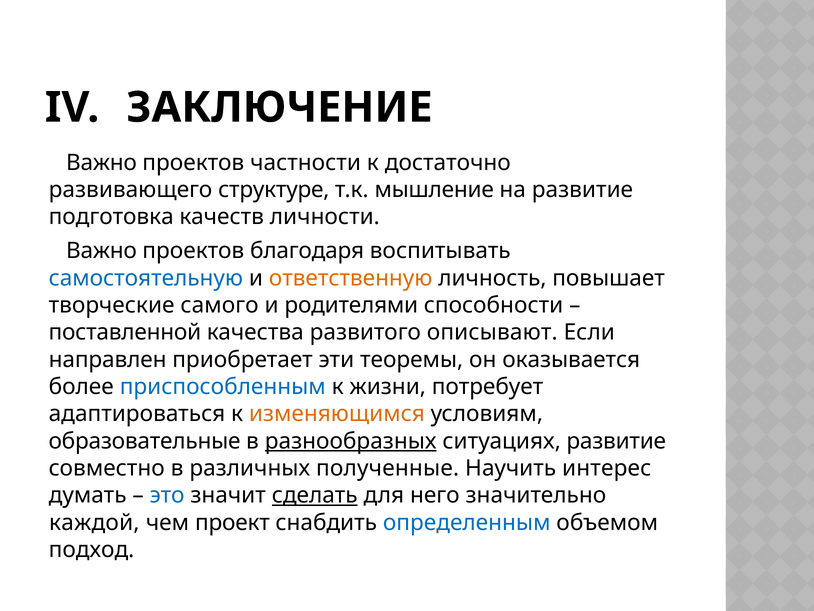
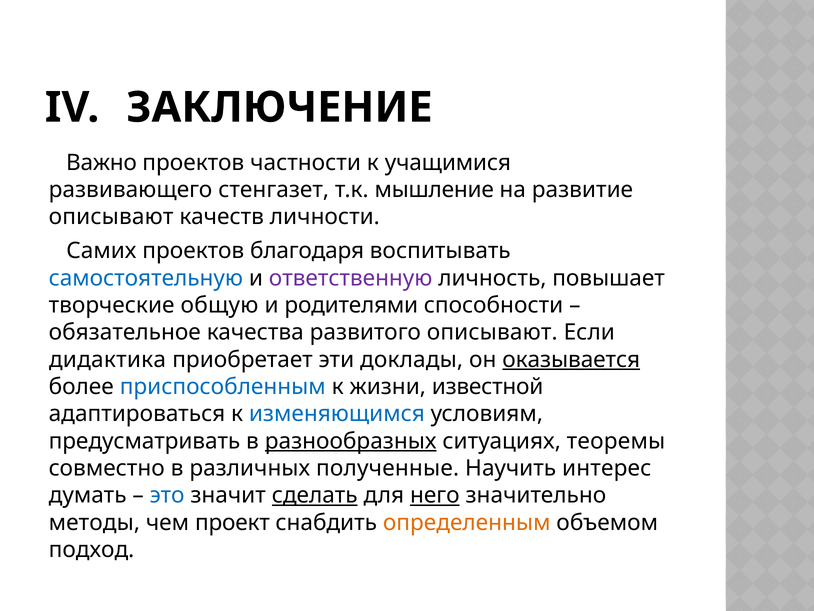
достаточно: достаточно -> учащимися (448, 162)
структуре: структуре -> стенгазет (274, 190)
подготовка: подготовка -> описывают (111, 217)
Важно: Важно -> Самих (101, 251)
ответственную colour: orange -> purple (351, 278)
самого: самого -> общую (219, 305)
поставленной: поставленной -> обязательное (125, 332)
направлен: направлен -> дидактика (107, 359)
теоремы: теоремы -> доклады (412, 359)
оказывается underline: none -> present (571, 359)
потребует: потребует -> известной (488, 386)
изменяющимся colour: orange -> blue (337, 414)
образовательные: образовательные -> предусматривать (144, 441)
ситуациях развитие: развитие -> теоремы (616, 441)
него underline: none -> present (435, 495)
каждой: каждой -> методы (94, 522)
определенным colour: blue -> orange (467, 522)
